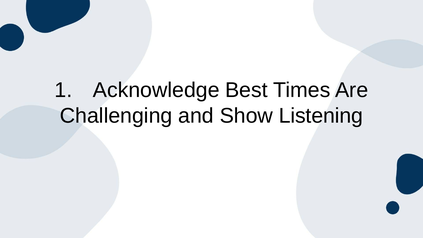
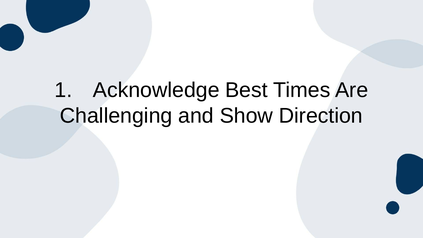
Listening: Listening -> Direction (321, 116)
